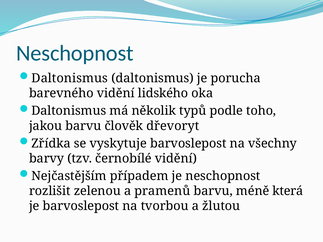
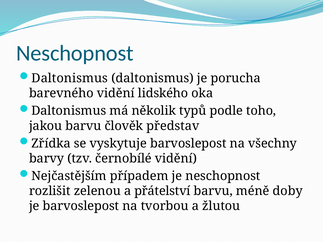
dřevoryt: dřevoryt -> představ (173, 126)
pramenů: pramenů -> přátelství (162, 191)
která: která -> doby (288, 191)
